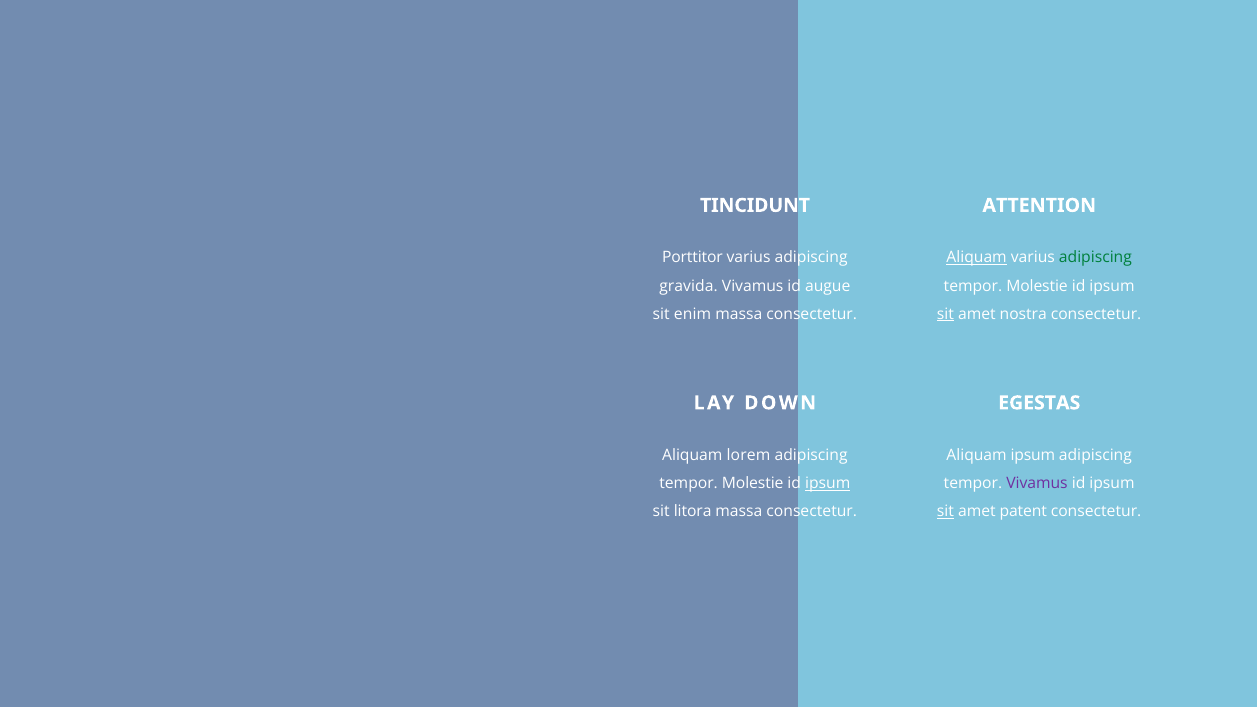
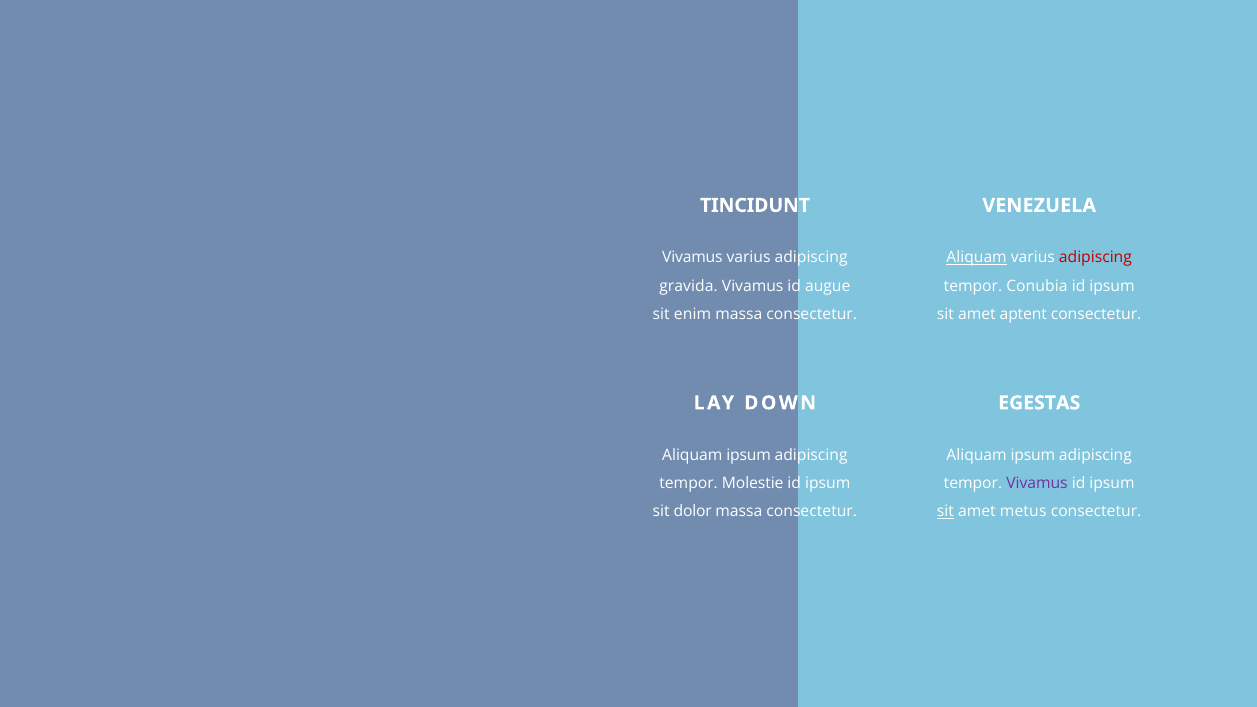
ATTENTION: ATTENTION -> VENEZUELA (1039, 205)
Porttitor: Porttitor -> Vivamus (692, 258)
adipiscing colour: green -> red (1095, 258)
Molestie: Molestie -> Conubia (1037, 286)
sit underline: present -> none (945, 314)
nostra: nostra -> aptent (1023, 314)
lorem: lorem -> ipsum (749, 455)
ipsum underline: present -> none (828, 483)
litora: litora -> dolor (693, 512)
patent: patent -> metus (1023, 512)
